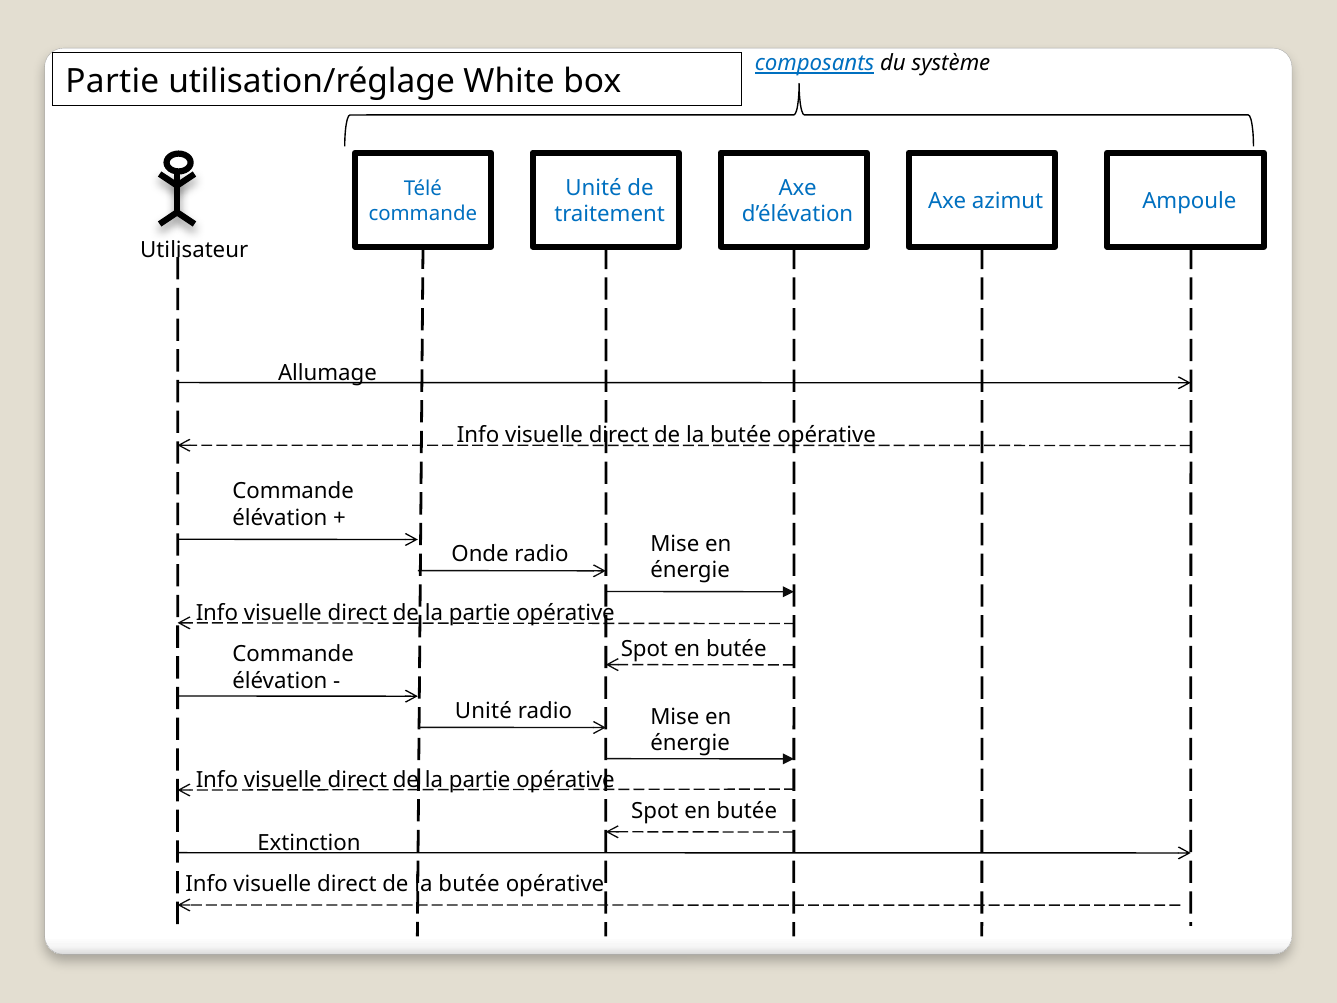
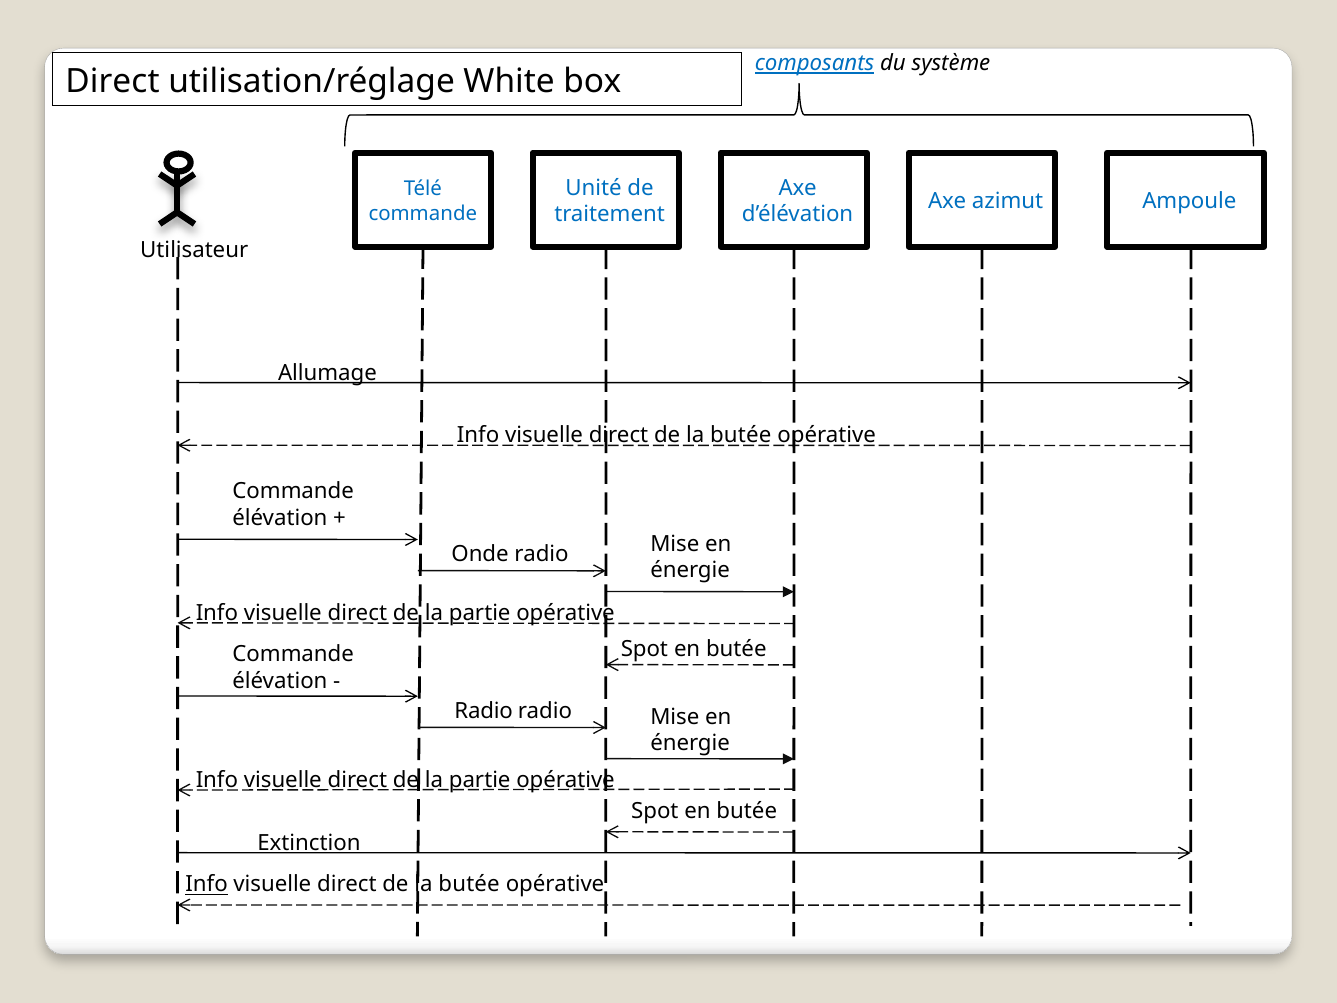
Partie: Partie -> Direct (112, 81)
Unité: Unité -> Radio (484, 711)
Info underline: none -> present (207, 884)
